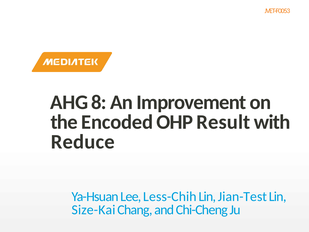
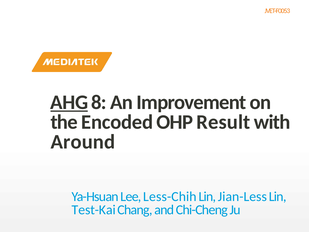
AHG underline: none -> present (69, 102)
Reduce: Reduce -> Around (83, 142)
Jian-Test: Jian-Test -> Jian-Less (242, 196)
Size-Kai: Size-Kai -> Test-Kai (94, 210)
